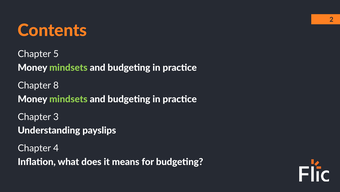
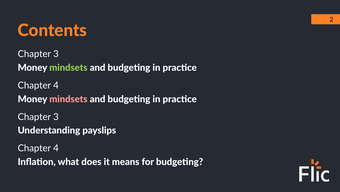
5: 5 -> 3 (56, 54)
8: 8 -> 4 (56, 85)
mindsets colour: light green -> pink (68, 99)
